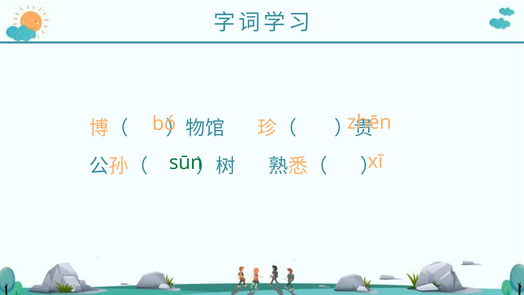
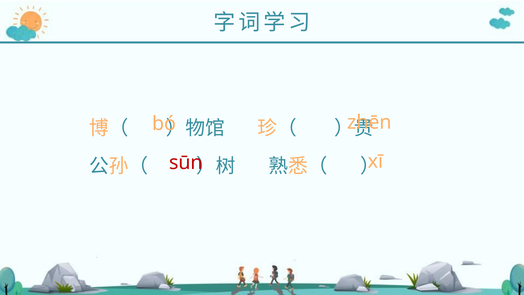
sūn colour: green -> red (186, 162)
